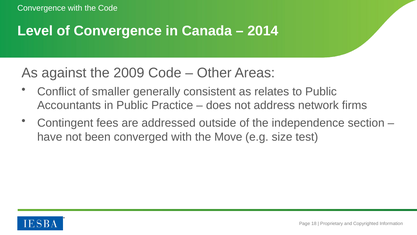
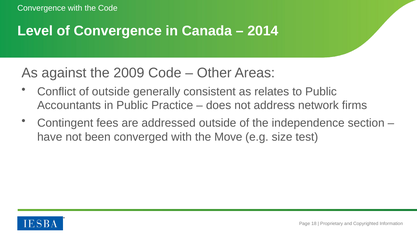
of smaller: smaller -> outside (111, 91)
